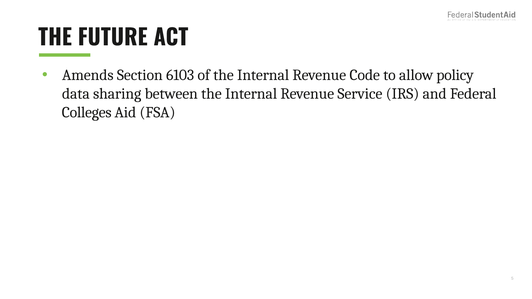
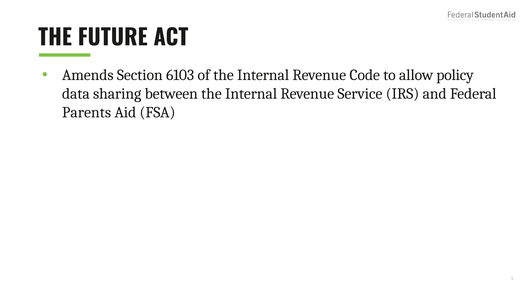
Colleges: Colleges -> Parents (87, 113)
